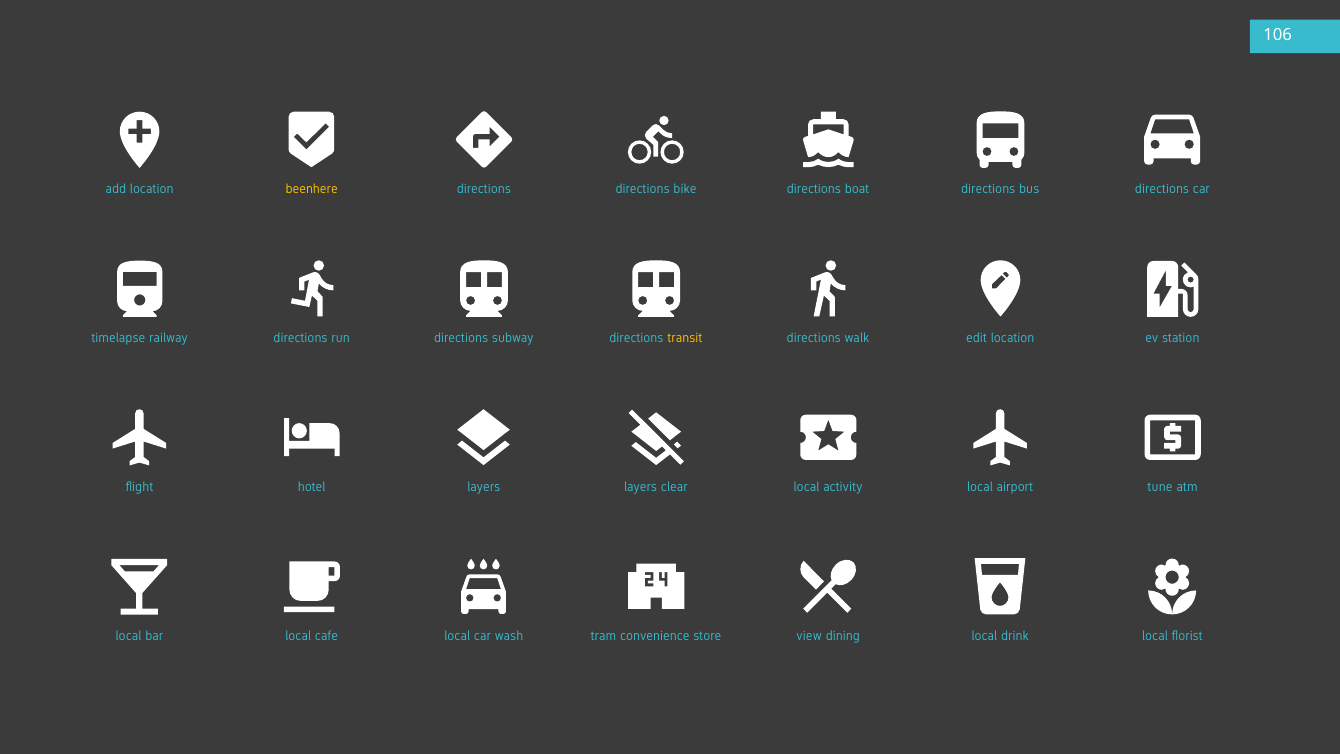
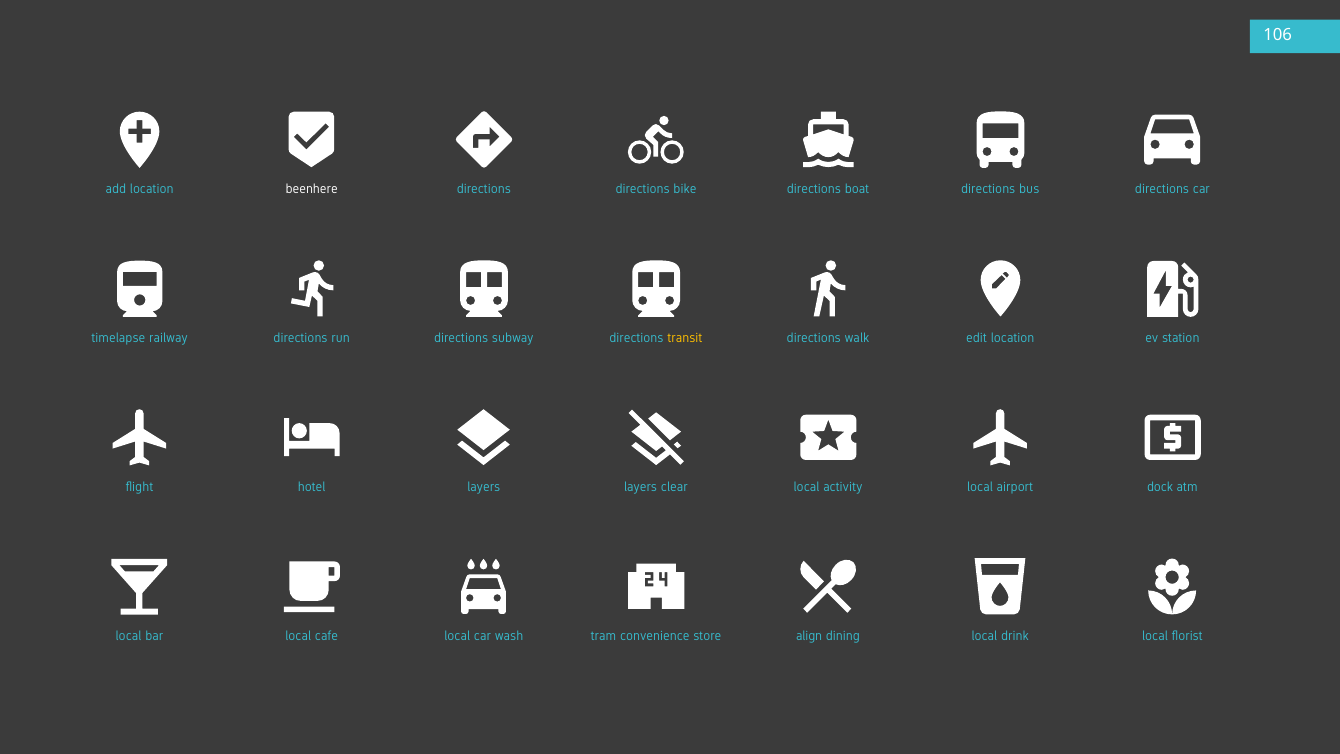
beenhere colour: yellow -> white (312, 189)
tune: tune -> dock (1160, 487)
view: view -> align (809, 635)
